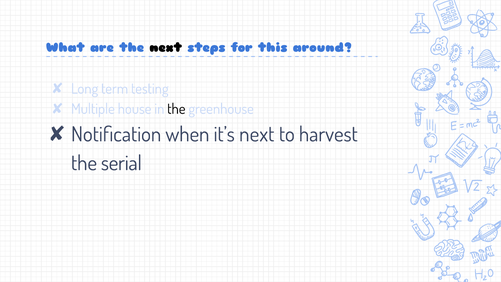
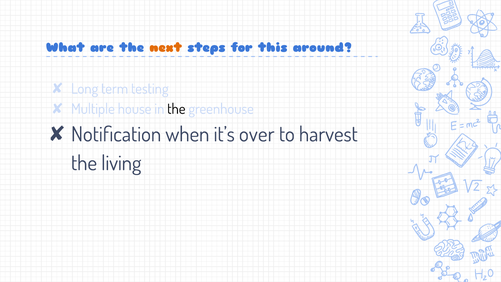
next colour: black -> orange (166, 48)
it’s next: next -> over (257, 134)
serial: serial -> living (121, 163)
